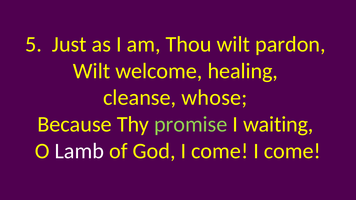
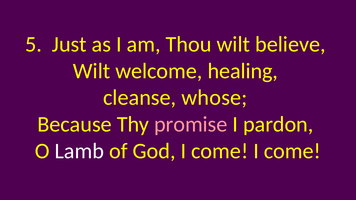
pardon: pardon -> believe (290, 44)
promise colour: light green -> pink (191, 124)
waiting: waiting -> pardon (278, 124)
